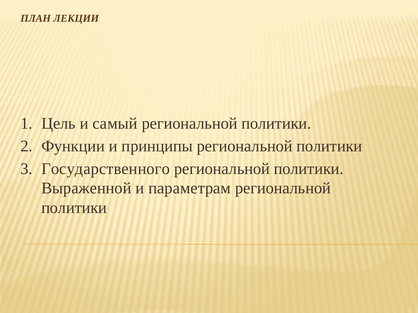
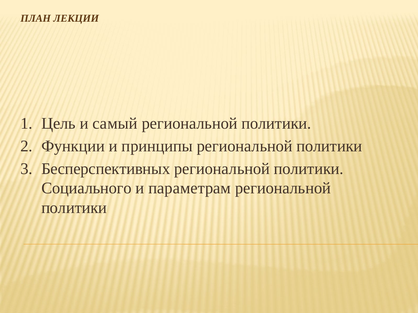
Государственного: Государственного -> Бесперспективных (106, 169)
Выраженной: Выраженной -> Социального (86, 189)
